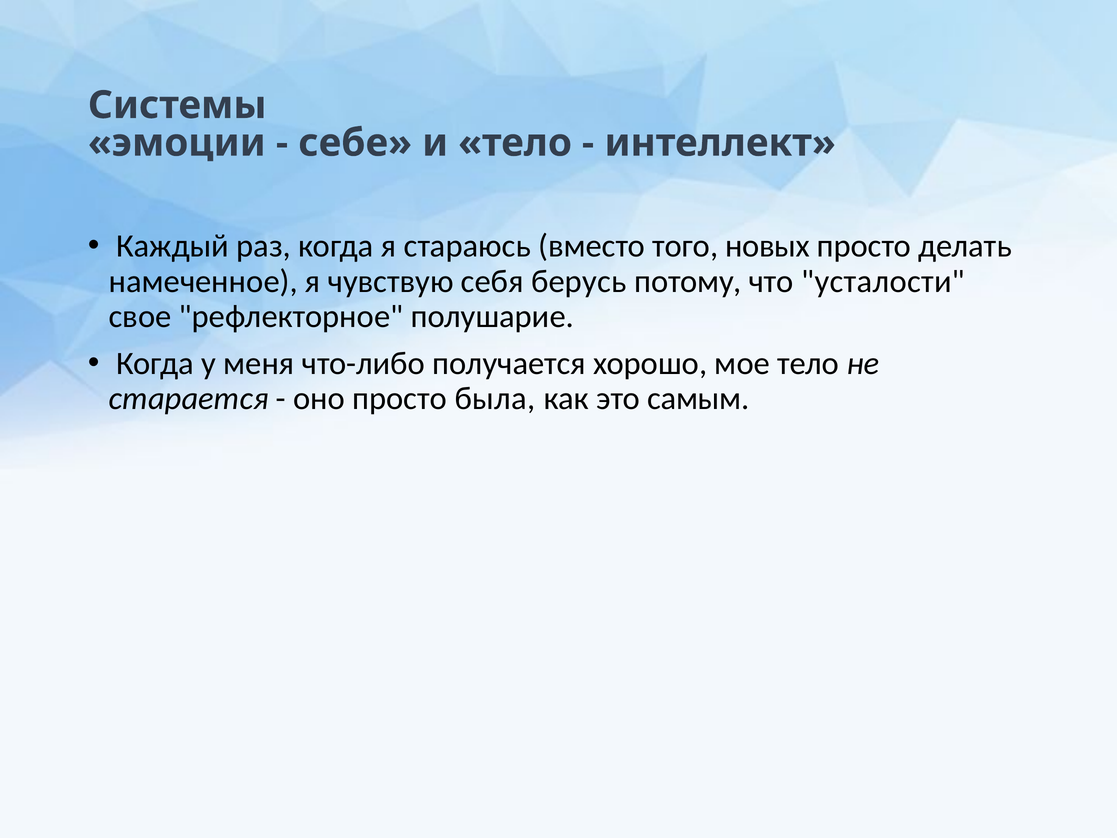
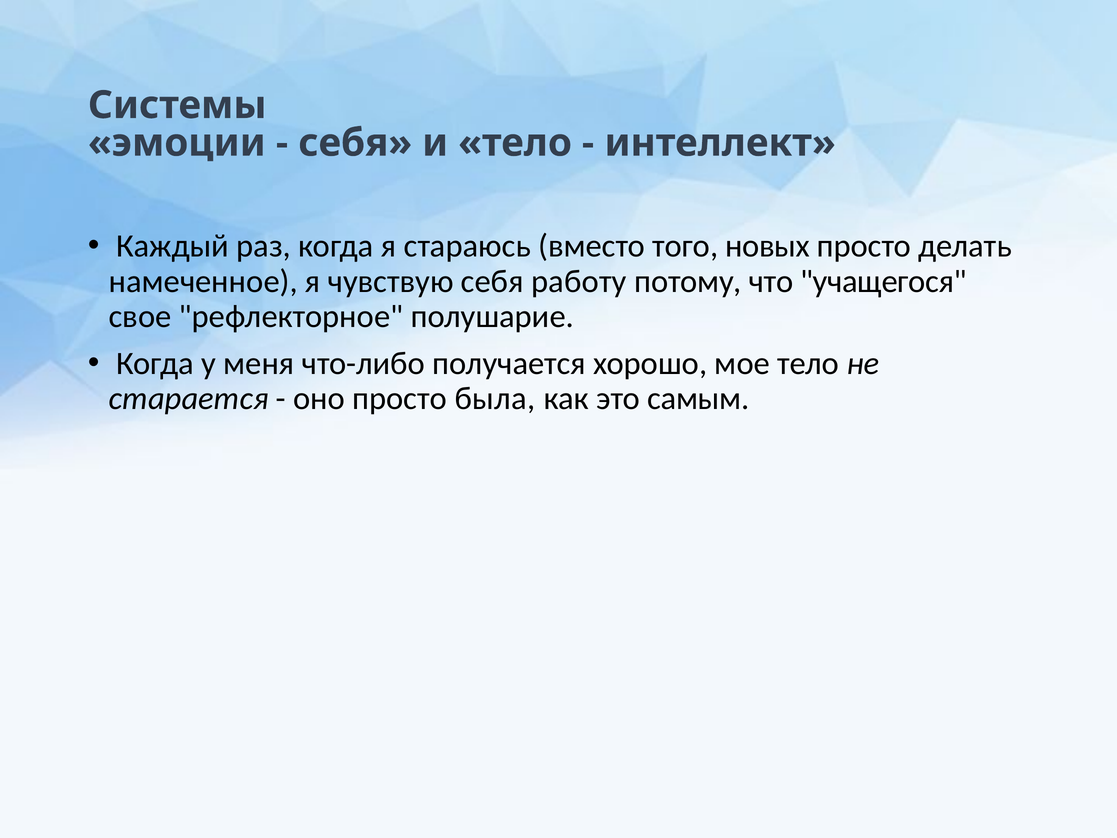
себе: себе -> себя (355, 143)
берусь: берусь -> работу (579, 281)
усталости: усталости -> учащегося (883, 281)
